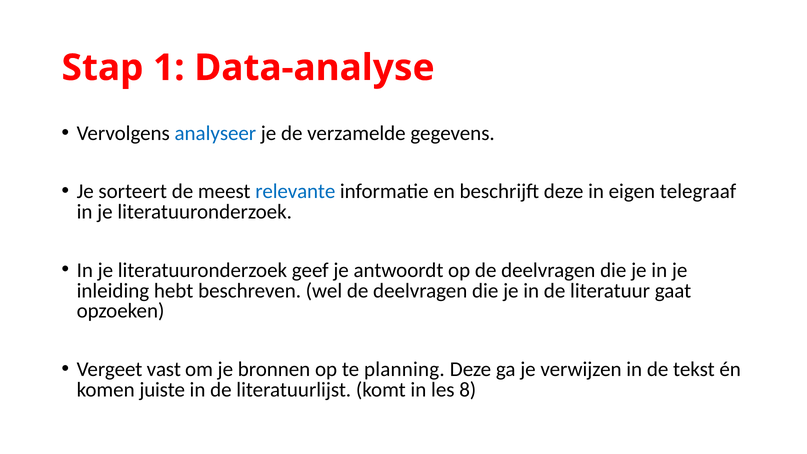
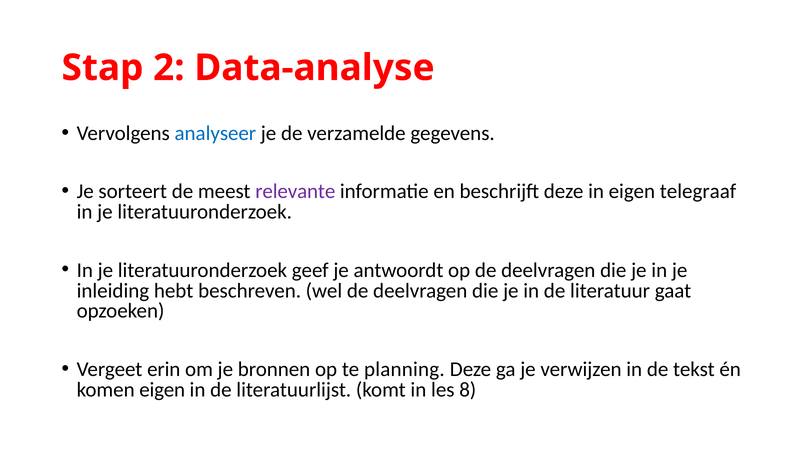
1: 1 -> 2 (169, 68)
relevante colour: blue -> purple (295, 191)
vast: vast -> erin (164, 369)
komen juiste: juiste -> eigen (162, 390)
